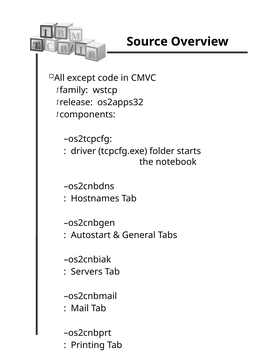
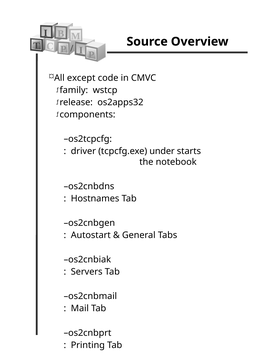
folder: folder -> under (162, 152)
